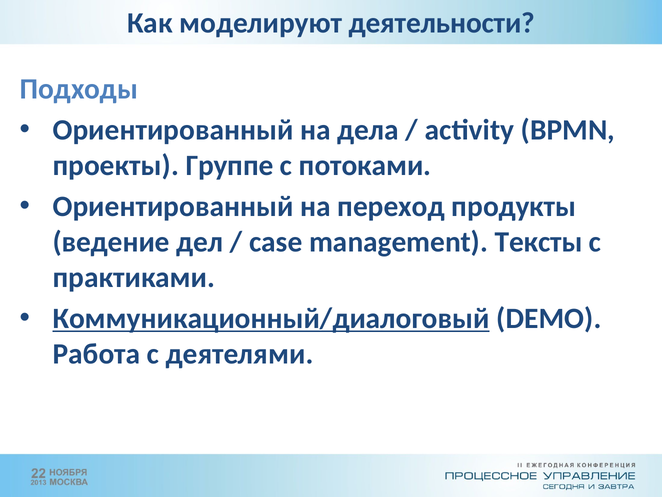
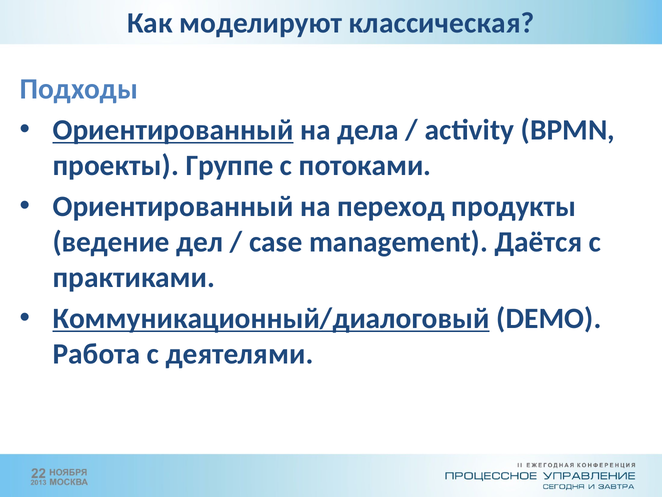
деятельности: деятельности -> классическая (442, 23)
Ориентированный underline: none -> present (173, 130)
Тексты: Тексты -> Даётся (538, 242)
